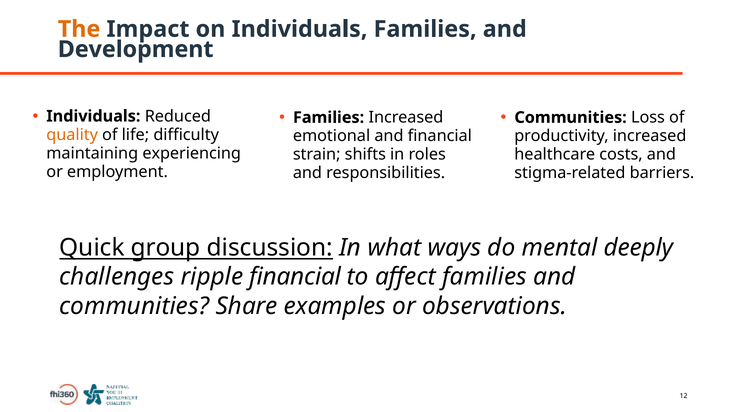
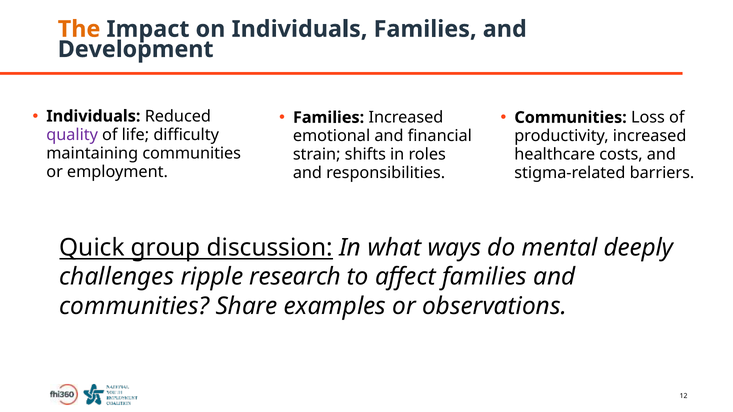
quality colour: orange -> purple (72, 135)
maintaining experiencing: experiencing -> communities (192, 153)
ripple financial: financial -> research (295, 277)
